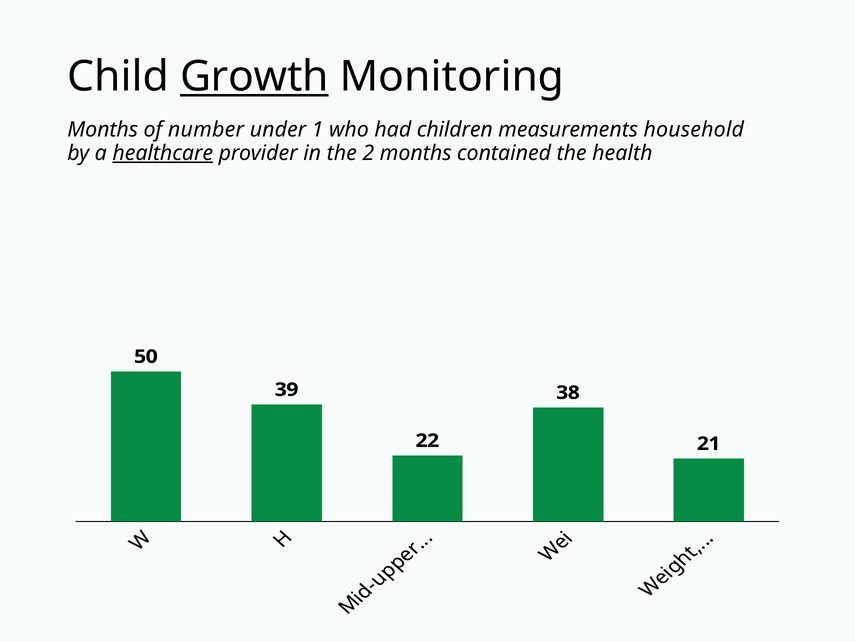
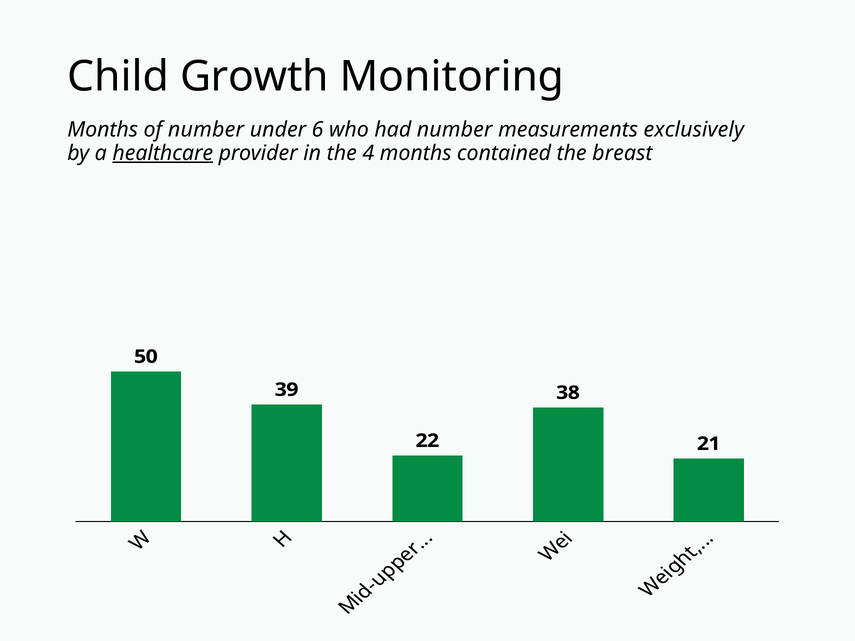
Growth underline: present -> none (254, 77)
1: 1 -> 6 (318, 130)
had children: children -> number (455, 130)
household: household -> exclusively (694, 130)
2: 2 -> 4 (368, 153)
health: health -> breast (622, 153)
